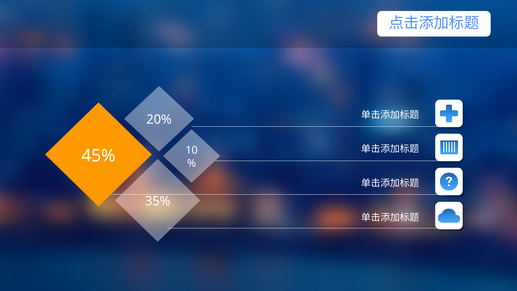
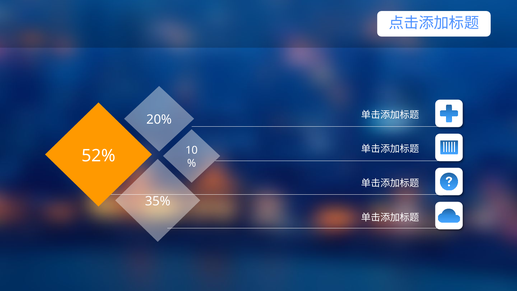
45%: 45% -> 52% (98, 156)
